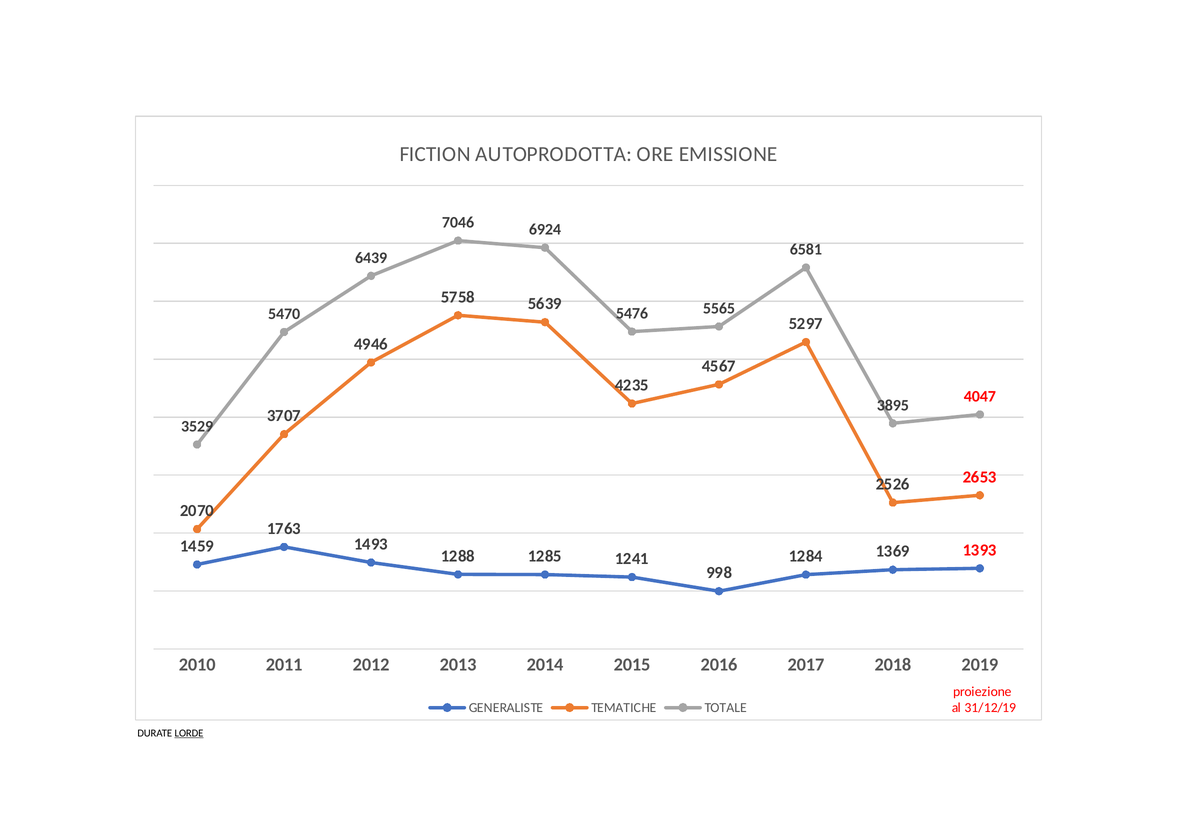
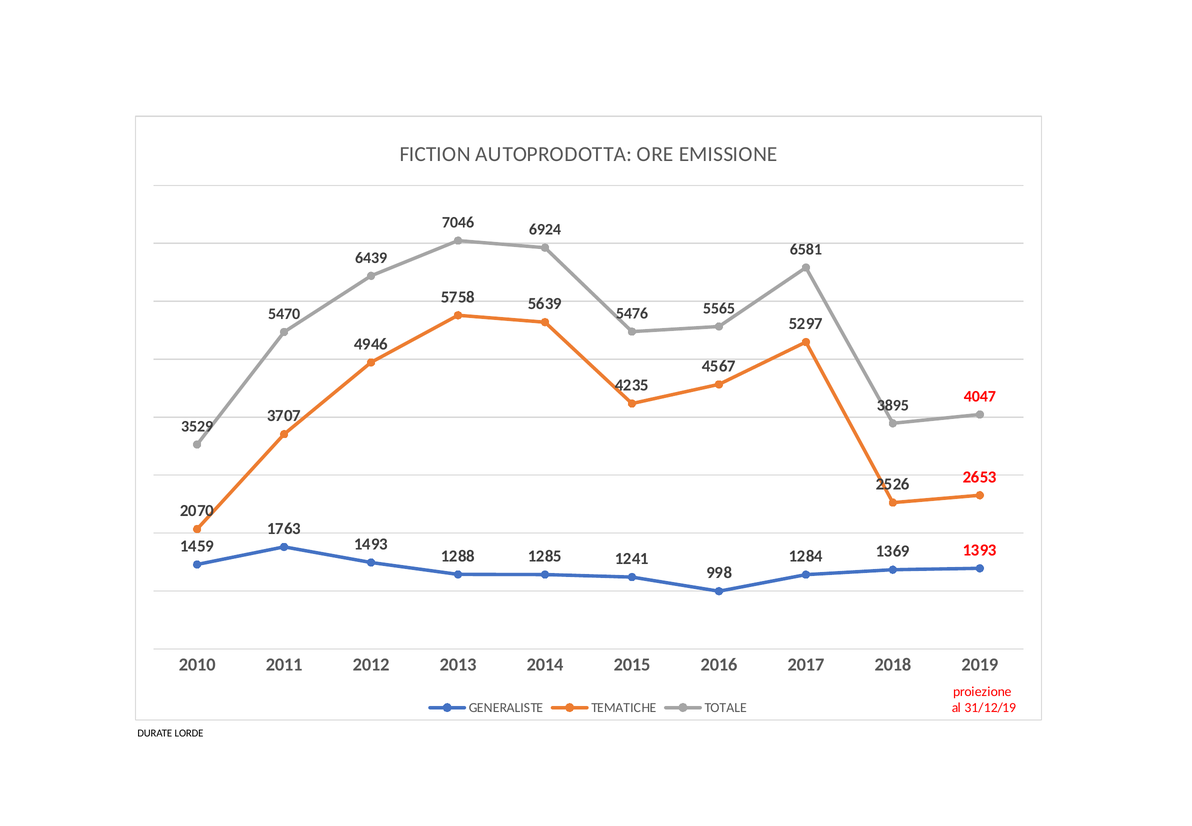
LORDE underline: present -> none (189, 732)
